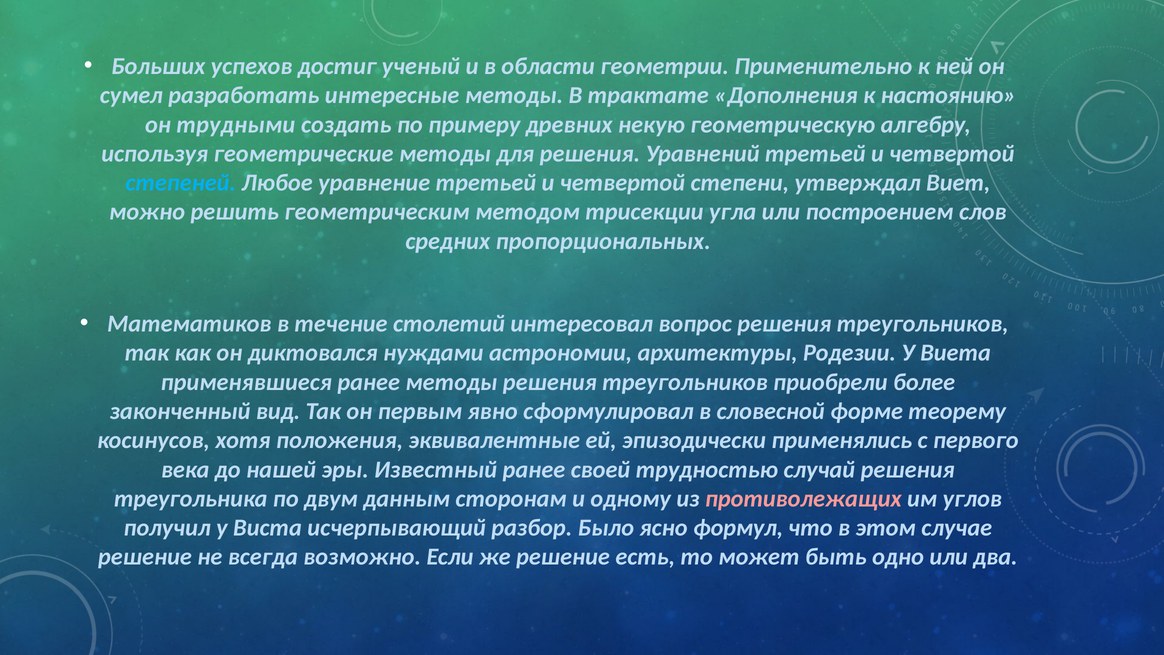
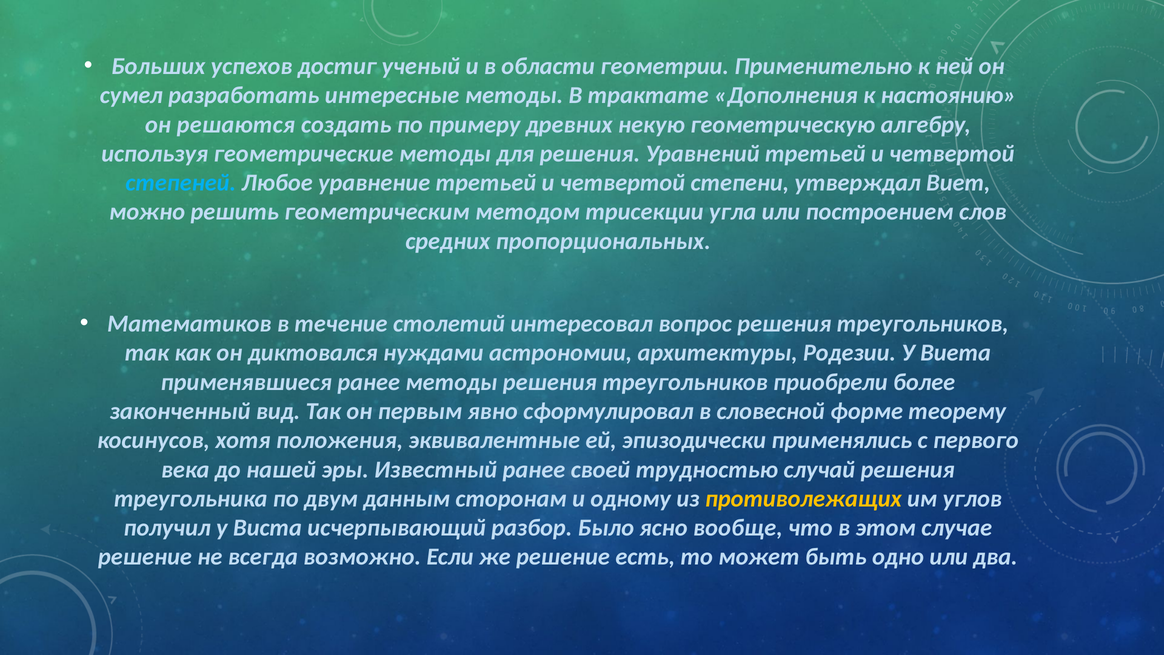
трудными: трудными -> решаются (236, 124)
противолежащих colour: pink -> yellow (803, 498)
формул: формул -> вообще (738, 528)
